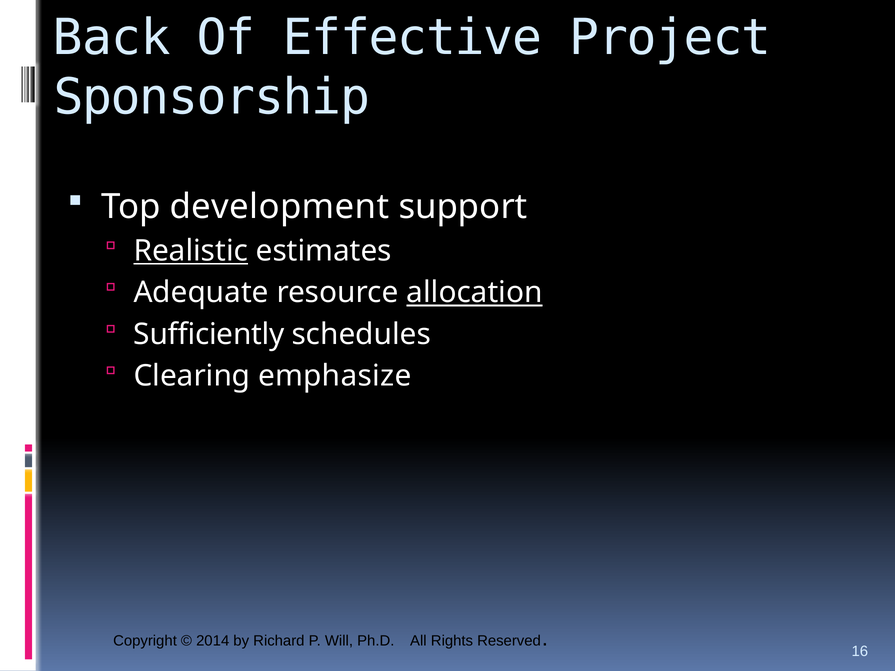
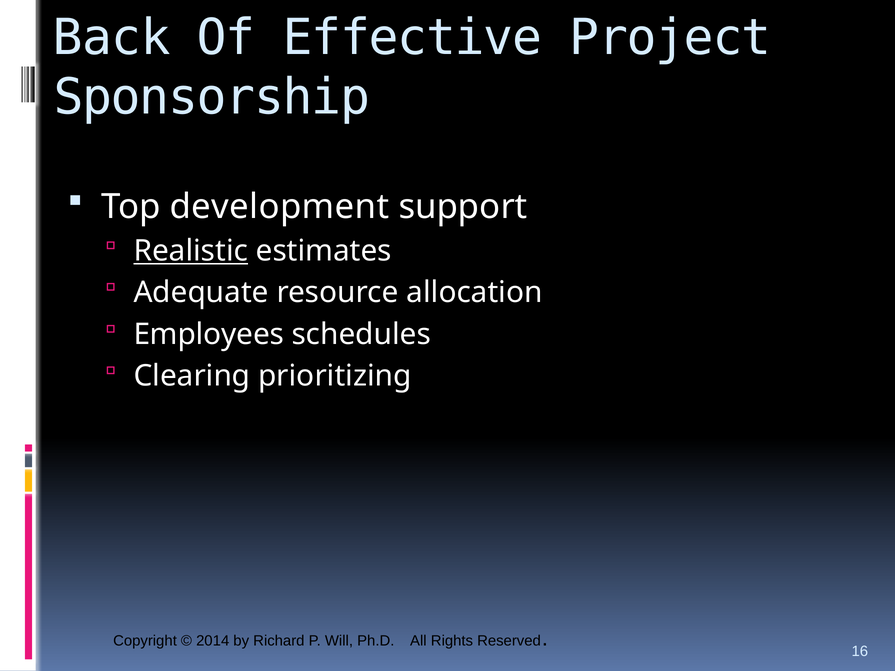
allocation underline: present -> none (474, 293)
Sufficiently: Sufficiently -> Employees (209, 335)
emphasize: emphasize -> prioritizing (335, 376)
